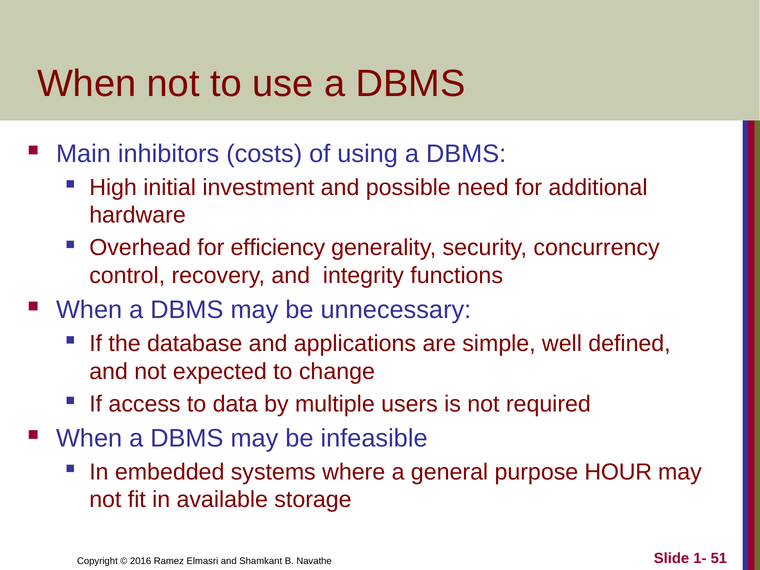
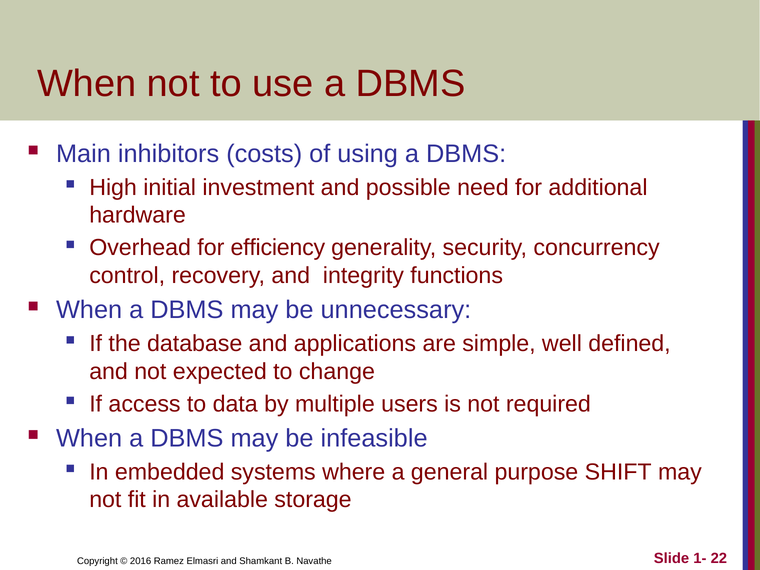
HOUR: HOUR -> SHIFT (618, 472)
51: 51 -> 22 (719, 558)
